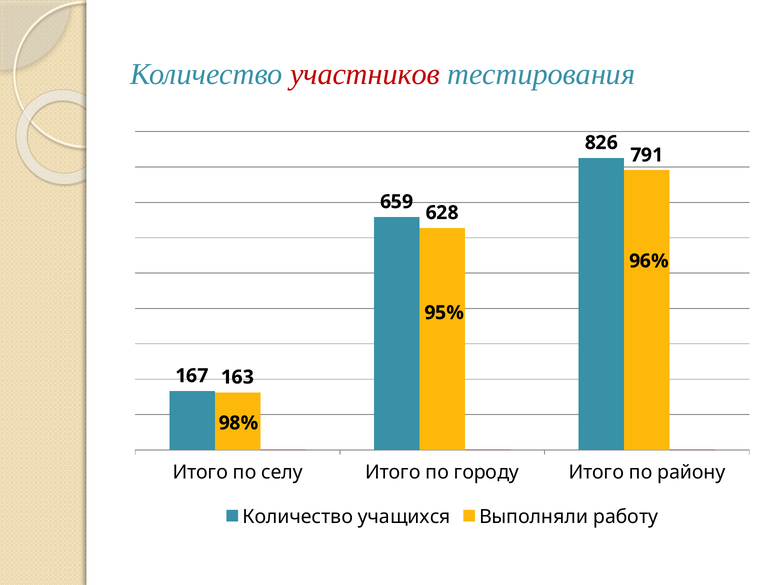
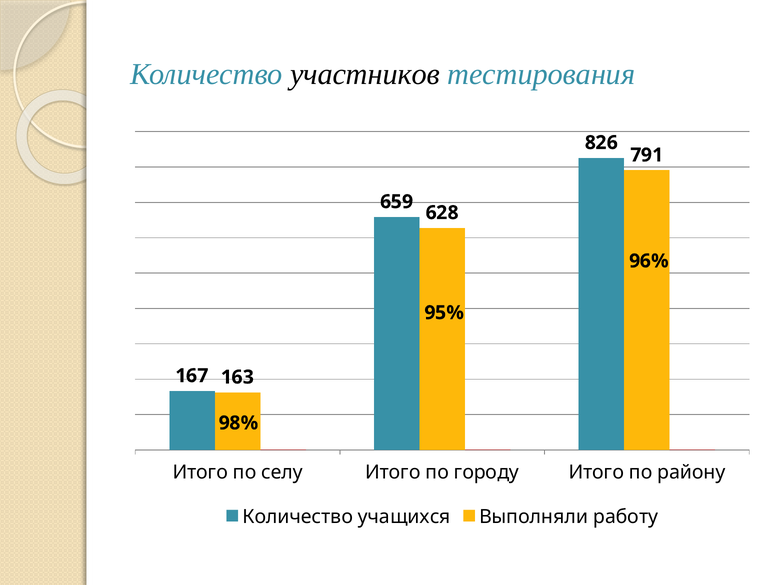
участников colour: red -> black (365, 74)
